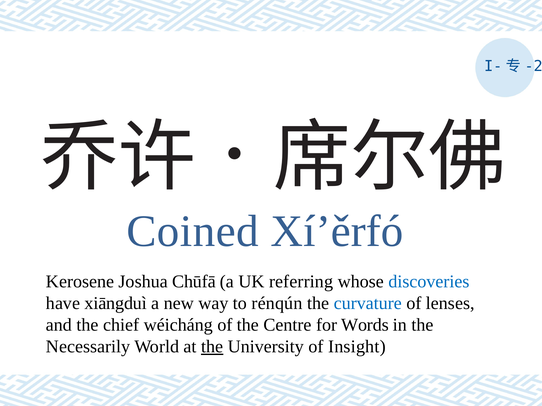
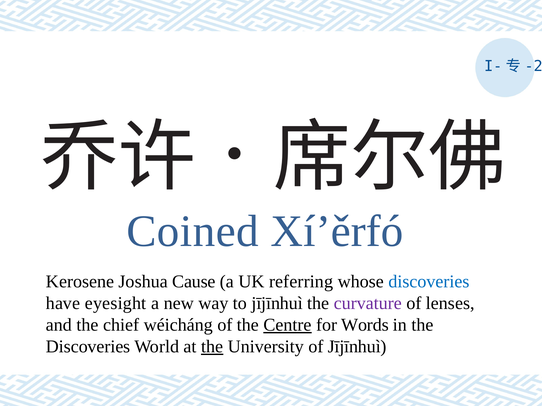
Chūfā: Chūfā -> Cause (194, 282)
xiāngduì: xiāngduì -> eyesight (116, 304)
to rénqún: rénqún -> jījīnhuì (277, 304)
curvature colour: blue -> purple (368, 304)
Centre underline: none -> present (288, 325)
Necessarily: Necessarily -> Discoveries (88, 347)
of Insight: Insight -> Jījīnhuì (357, 347)
